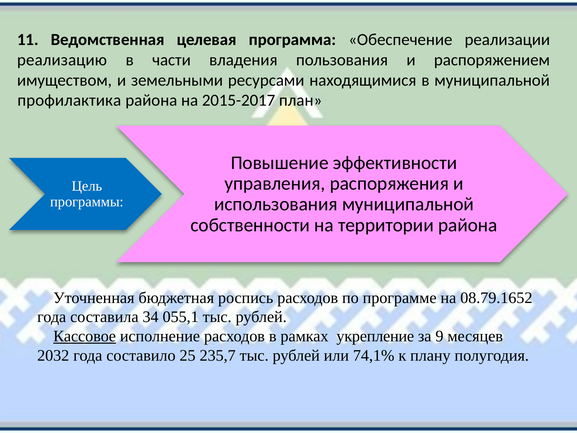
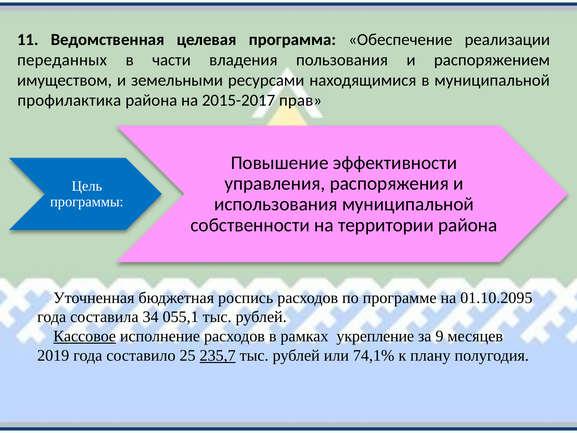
реализацию: реализацию -> переданных (62, 60)
план: план -> прав (301, 100)
08.79.1652: 08.79.1652 -> 01.10.2095 (496, 298)
2032: 2032 -> 2019 (53, 355)
235,7 underline: none -> present (218, 355)
